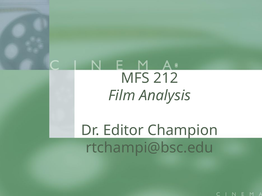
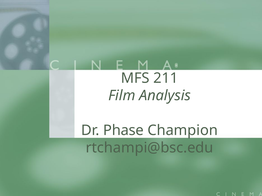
212: 212 -> 211 (166, 78)
Editor: Editor -> Phase (123, 131)
